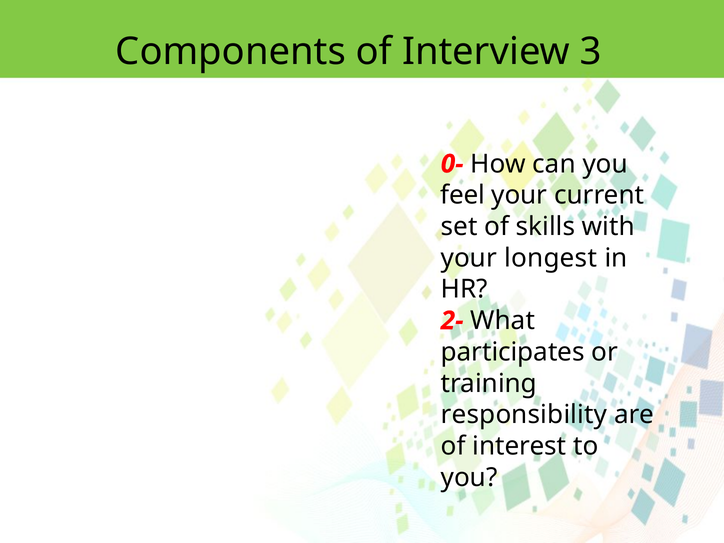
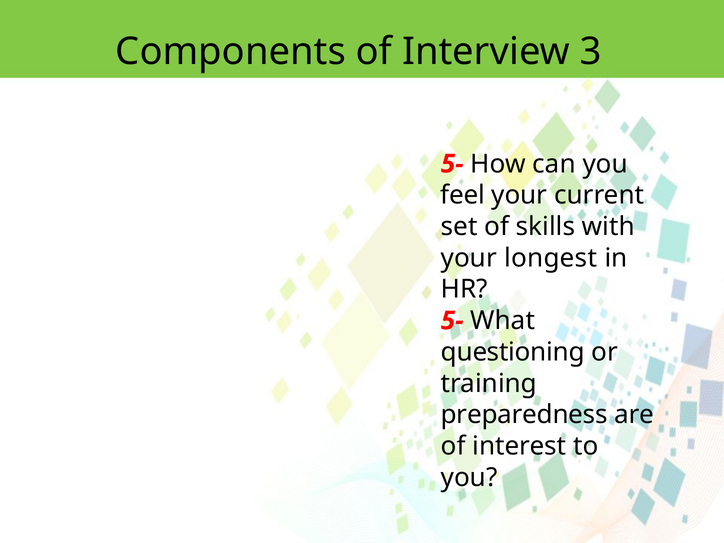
0-: 0- -> 5- (452, 164)
2-: 2- -> 5- (452, 321)
participates: participates -> questioning (513, 352)
responsibility: responsibility -> preparedness (524, 415)
